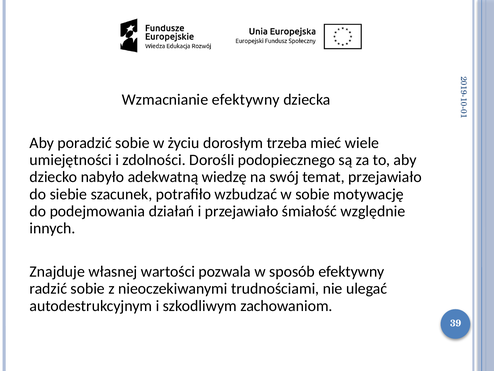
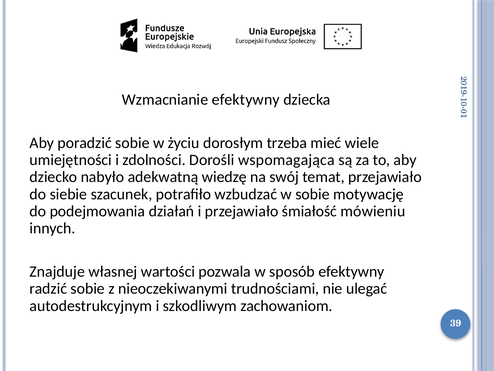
podopiecznego: podopiecznego -> wspomagająca (286, 160)
względnie: względnie -> mówieniu (373, 211)
